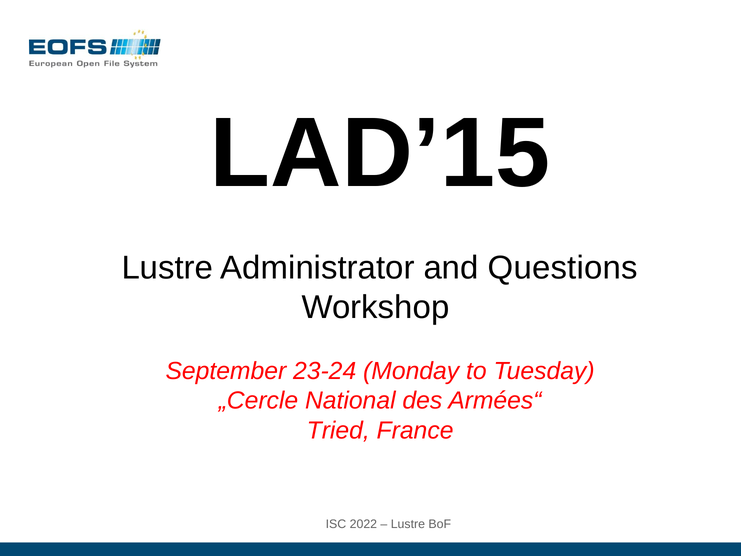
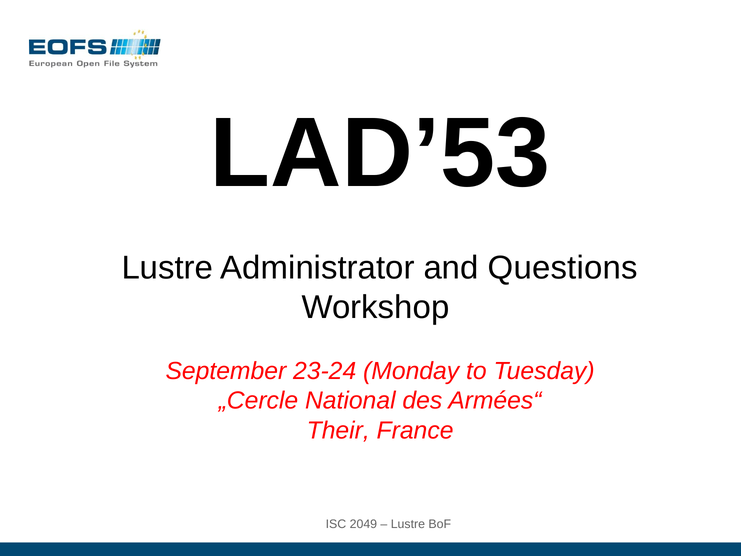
LAD’15: LAD’15 -> LAD’53 (380, 154)
Tried: Tried -> Their (338, 430)
2022: 2022 -> 2049 (363, 524)
